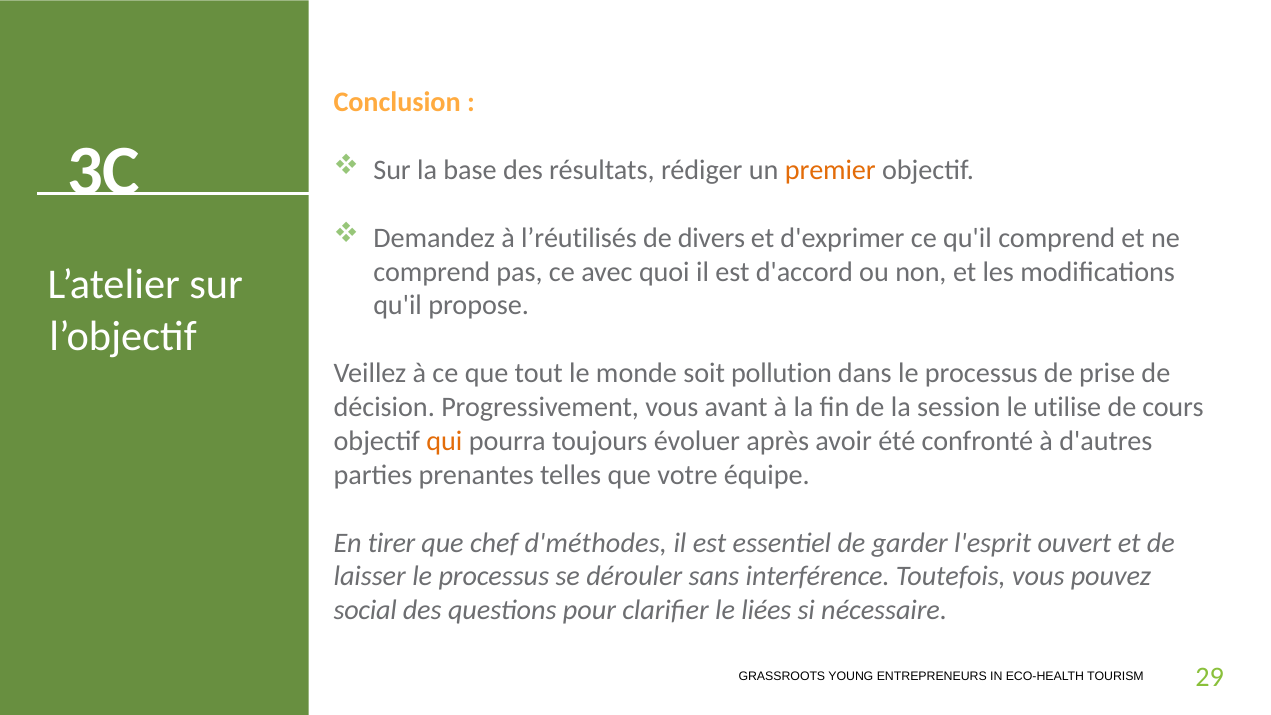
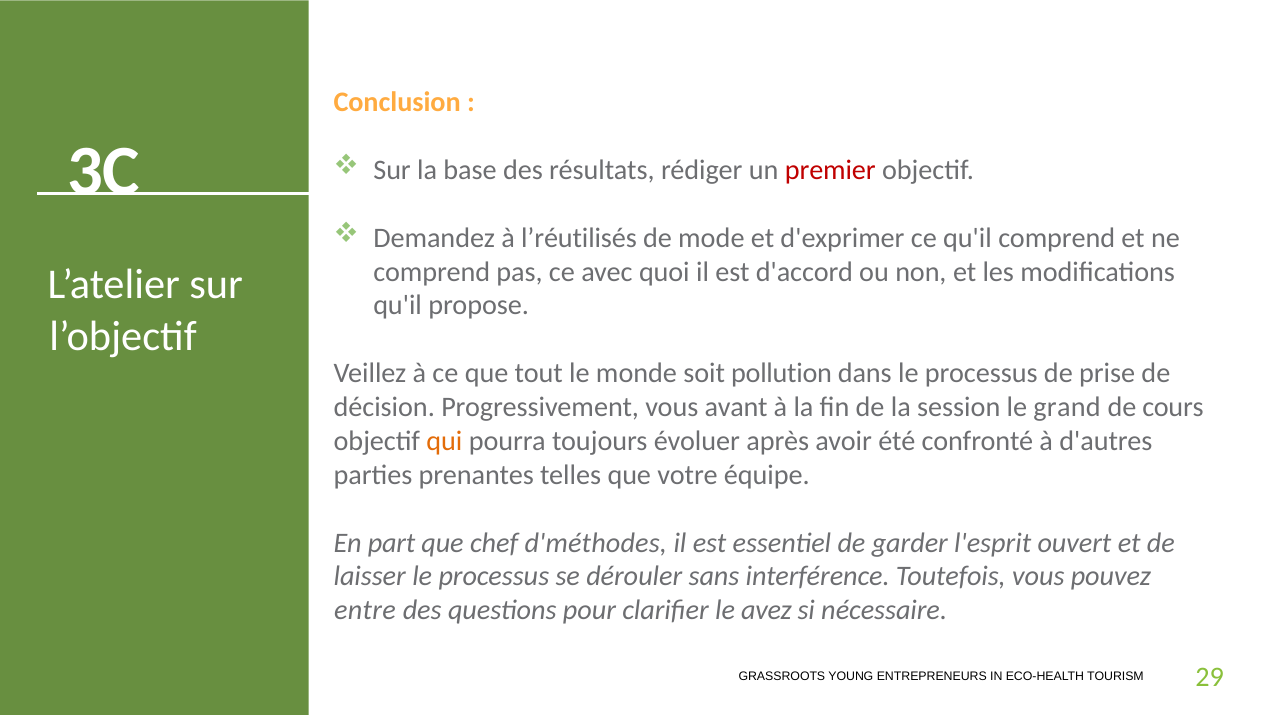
premier colour: orange -> red (830, 170)
divers: divers -> mode (711, 238)
utilise: utilise -> grand (1067, 407)
tirer: tirer -> part (392, 543)
social: social -> entre (365, 611)
liées: liées -> avez (766, 611)
